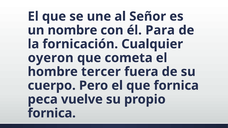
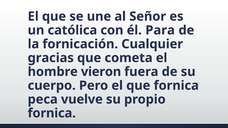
nombre: nombre -> católica (72, 30)
oyeron: oyeron -> gracias (51, 58)
tercer: tercer -> vieron (101, 72)
